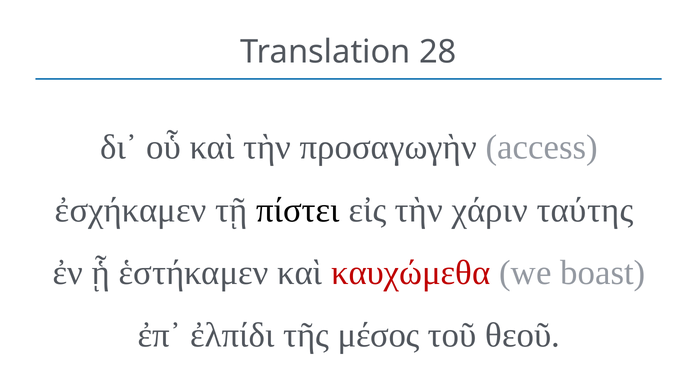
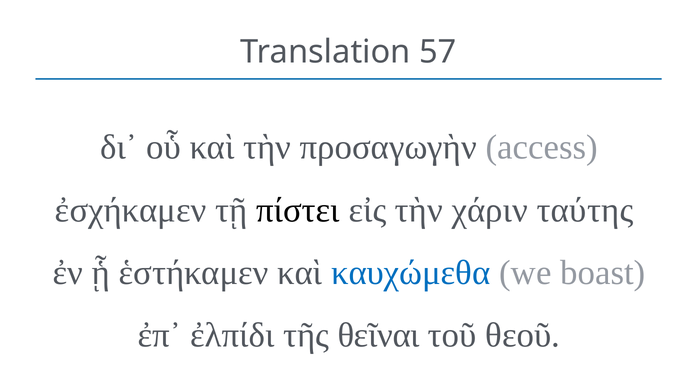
28: 28 -> 57 (438, 52)
καυχώμεθα colour: red -> blue (411, 273)
μέσος: μέσος -> θεῖναι (379, 336)
